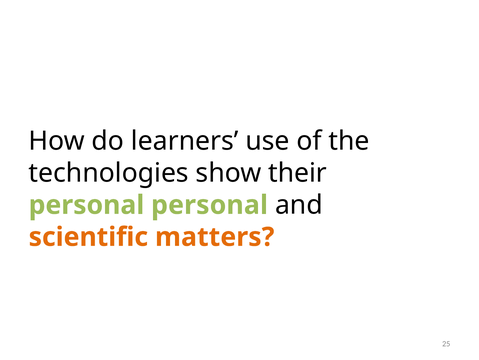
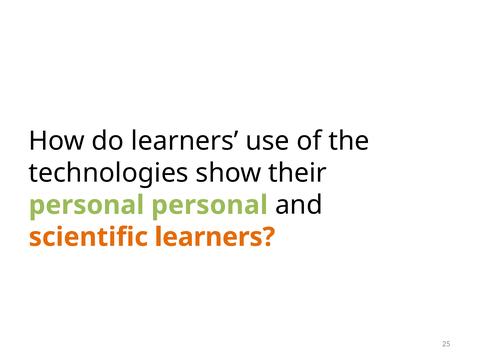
scientific matters: matters -> learners (215, 237)
